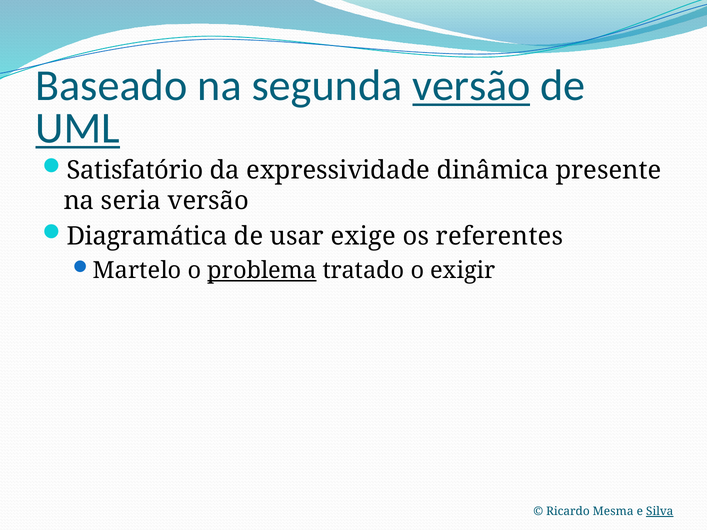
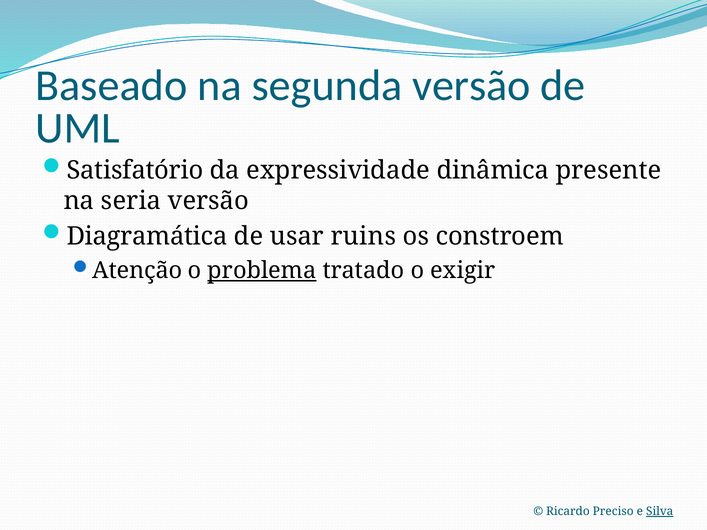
versão underline: present -> none (471, 86)
UML underline: present -> none (78, 128)
exige: exige -> ruins (363, 237)
referentes: referentes -> constroem (500, 237)
Martelo: Martelo -> Atenção (137, 271)
Mesma: Mesma -> Preciso (613, 512)
